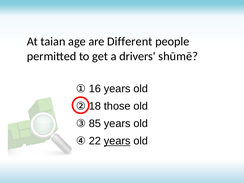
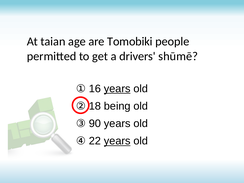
Different: Different -> Tomobiki (130, 42)
years underline: none -> present (117, 89)
those: those -> being (117, 106)
85: 85 -> 90 (95, 124)
